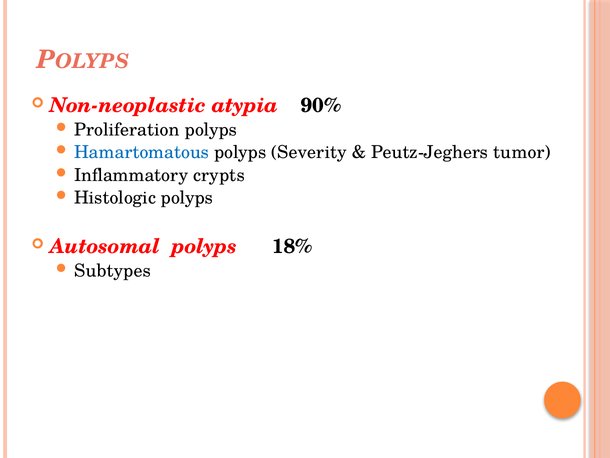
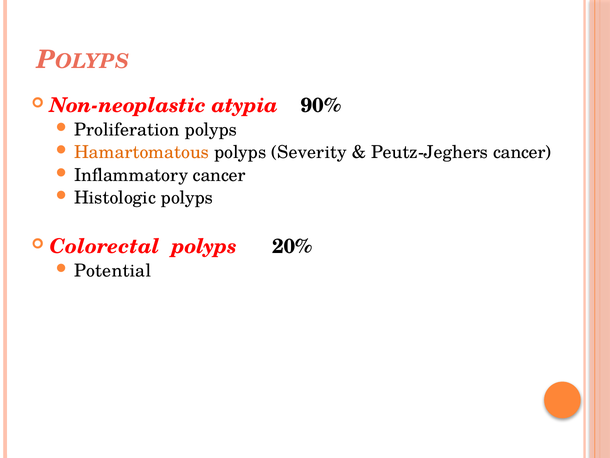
Hamartomatous colour: blue -> orange (142, 152)
Peutz-Jeghers tumor: tumor -> cancer (522, 152)
Inflammatory crypts: crypts -> cancer (219, 175)
Autosomal: Autosomal -> Colorectal (105, 246)
18%: 18% -> 20% (292, 246)
Subtypes: Subtypes -> Potential (113, 270)
